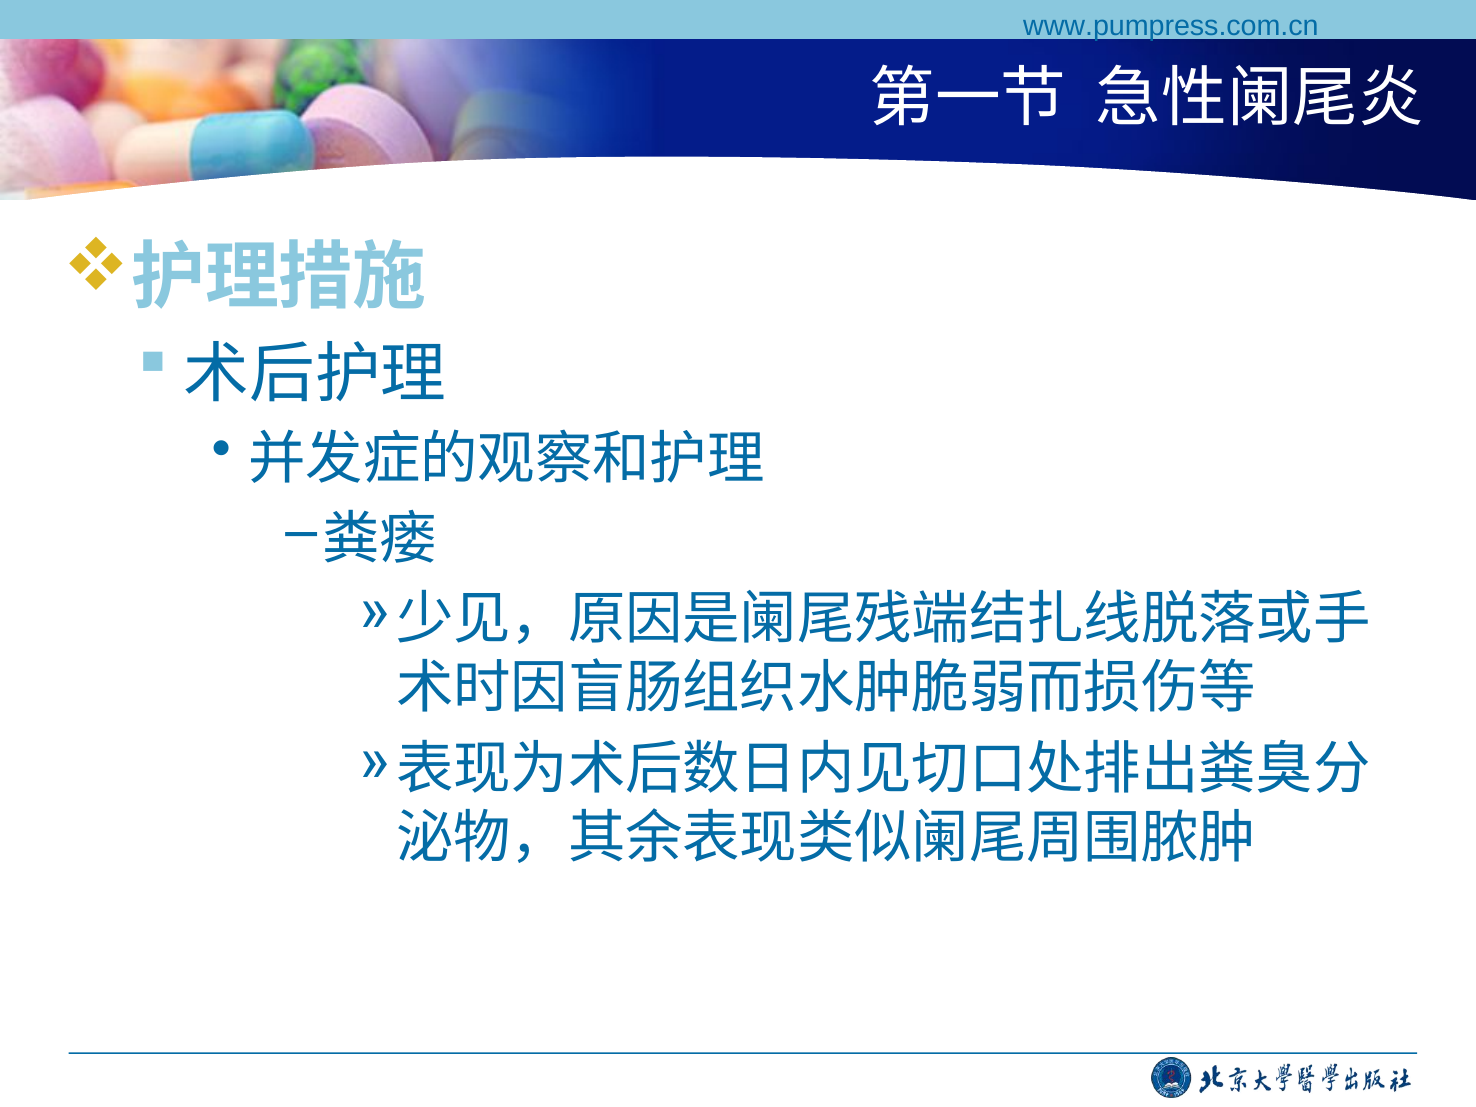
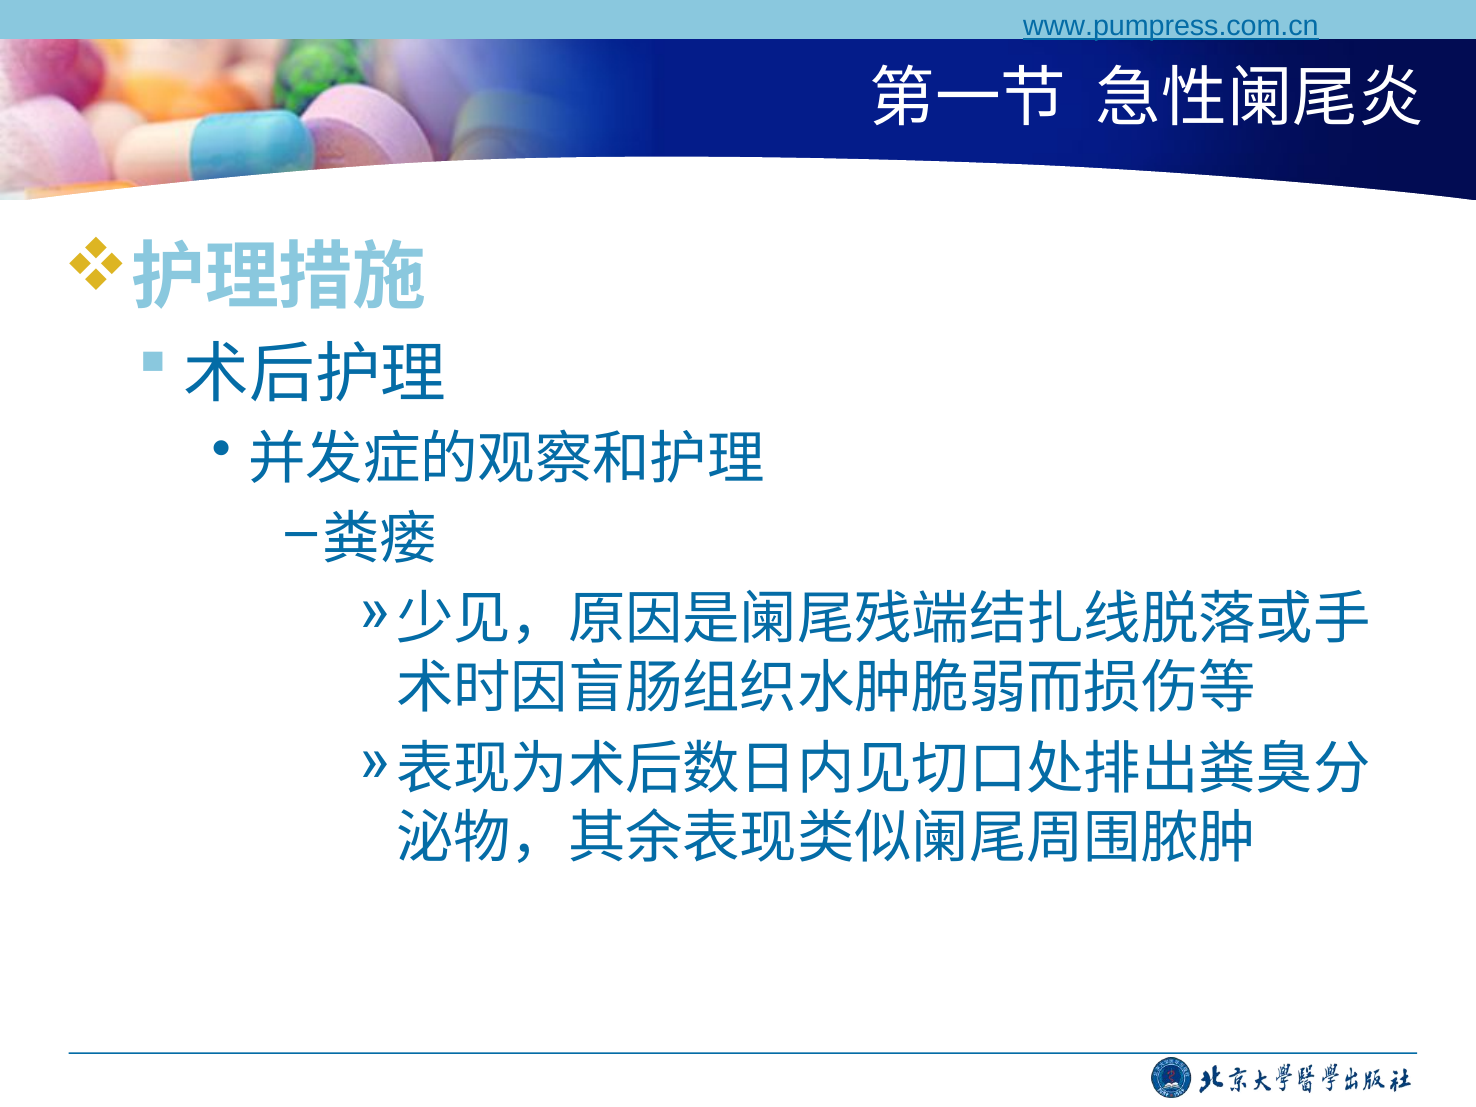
www.pumpress.com.cn underline: none -> present (1171, 26)
